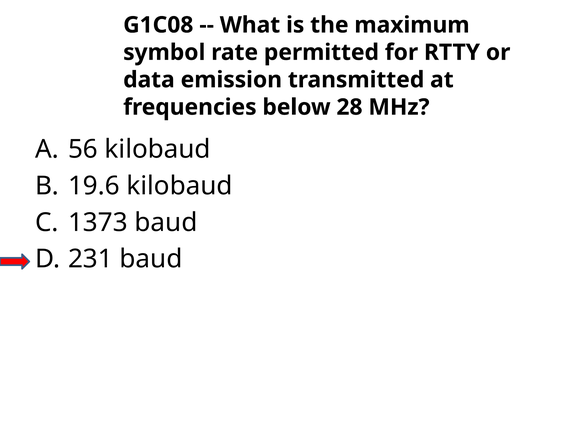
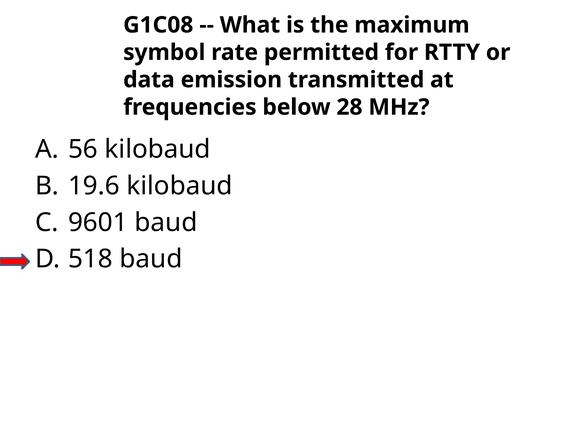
1373: 1373 -> 9601 (98, 223)
231: 231 -> 518 (90, 259)
